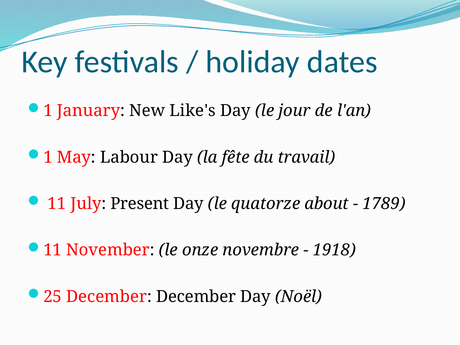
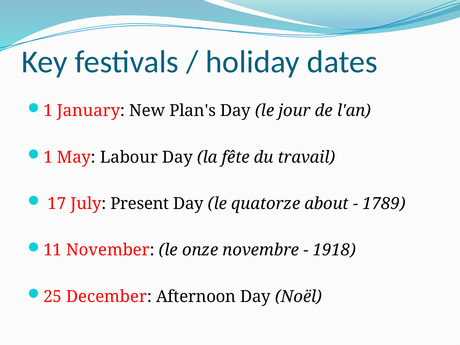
Like's: Like's -> Plan's (193, 111)
11: 11 -> 17 (57, 204)
December December: December -> Afternoon (196, 297)
